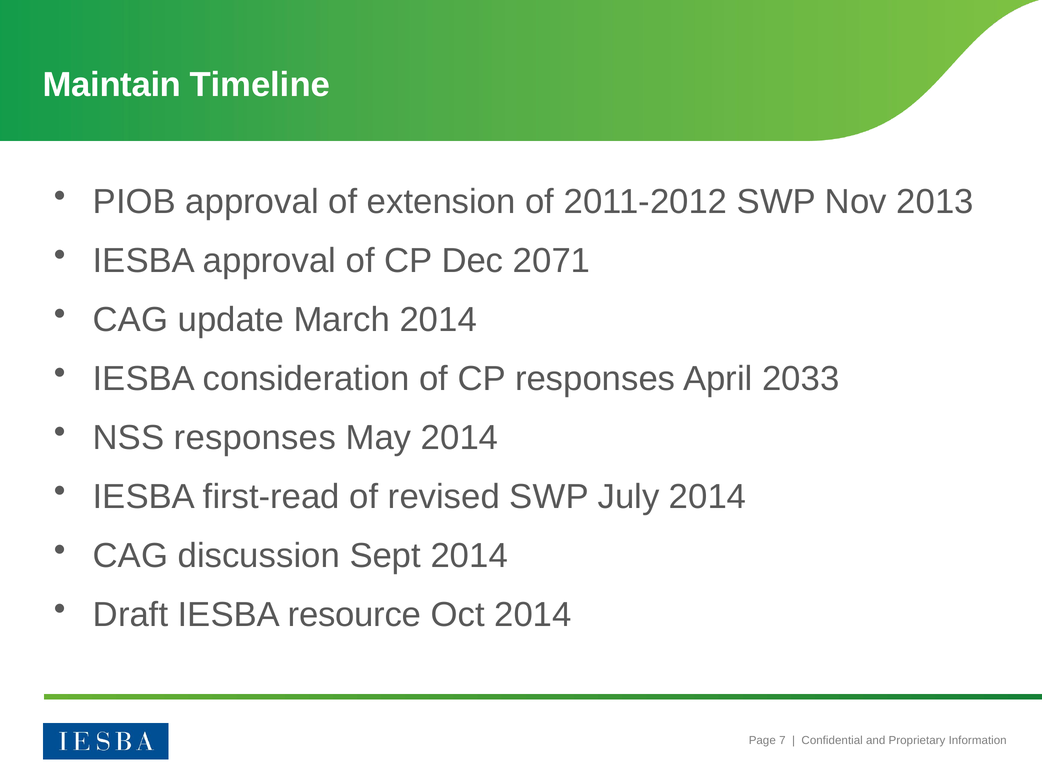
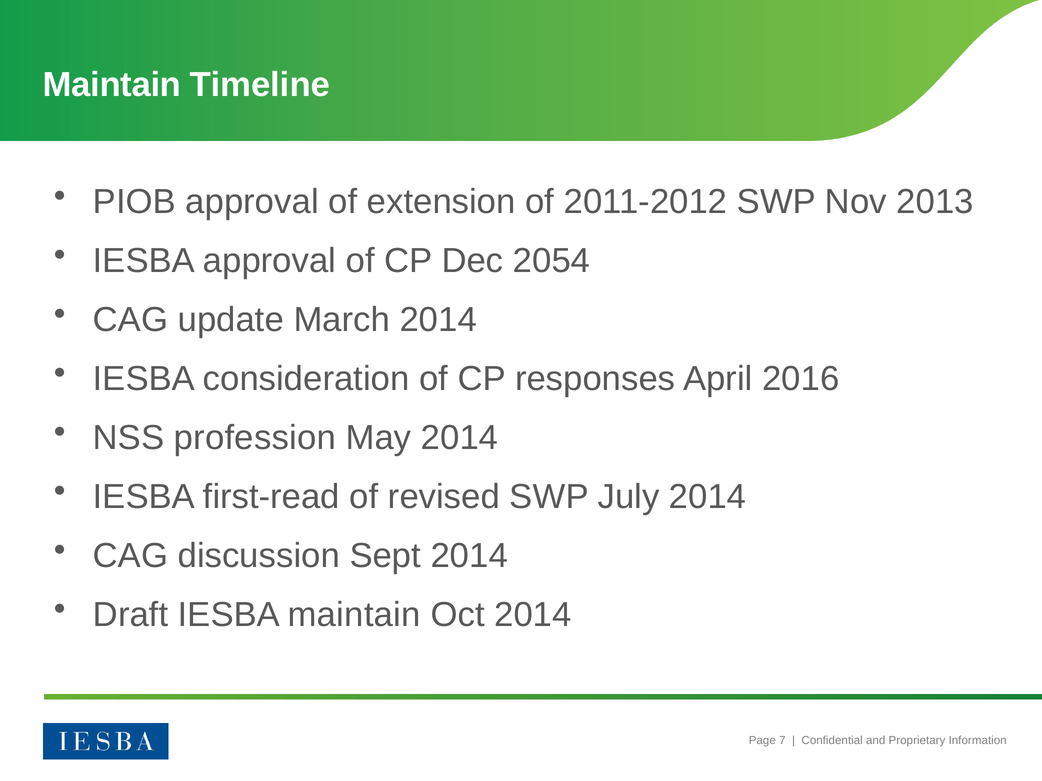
2071: 2071 -> 2054 (552, 261)
2033: 2033 -> 2016 (801, 379)
NSS responses: responses -> profession (255, 438)
IESBA resource: resource -> maintain (354, 615)
